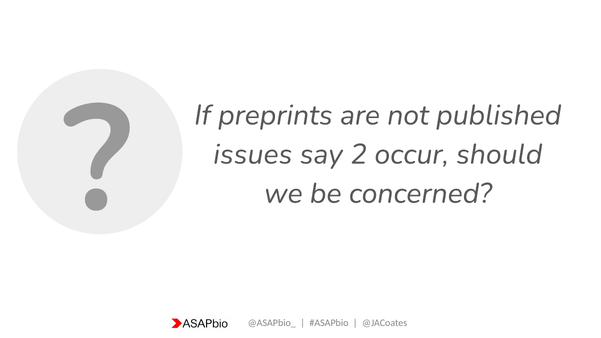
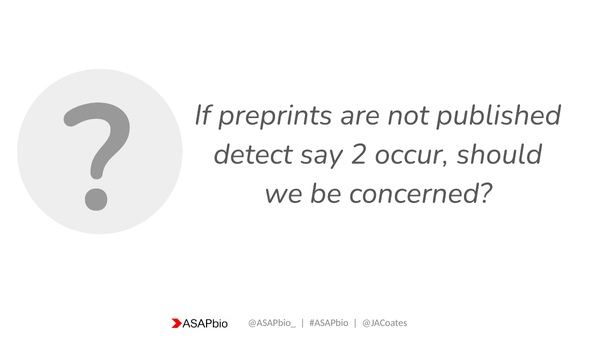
issues: issues -> detect (253, 154)
